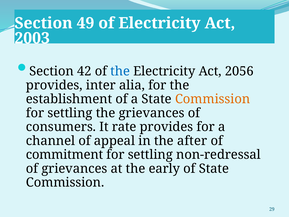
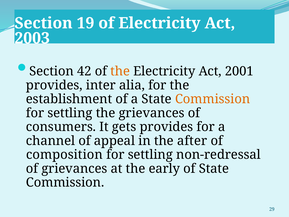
49: 49 -> 19 (85, 23)
the colour: blue -> orange (120, 71)
2056: 2056 -> 2001 (239, 71)
rate: rate -> gets (124, 127)
commitment: commitment -> composition (64, 154)
